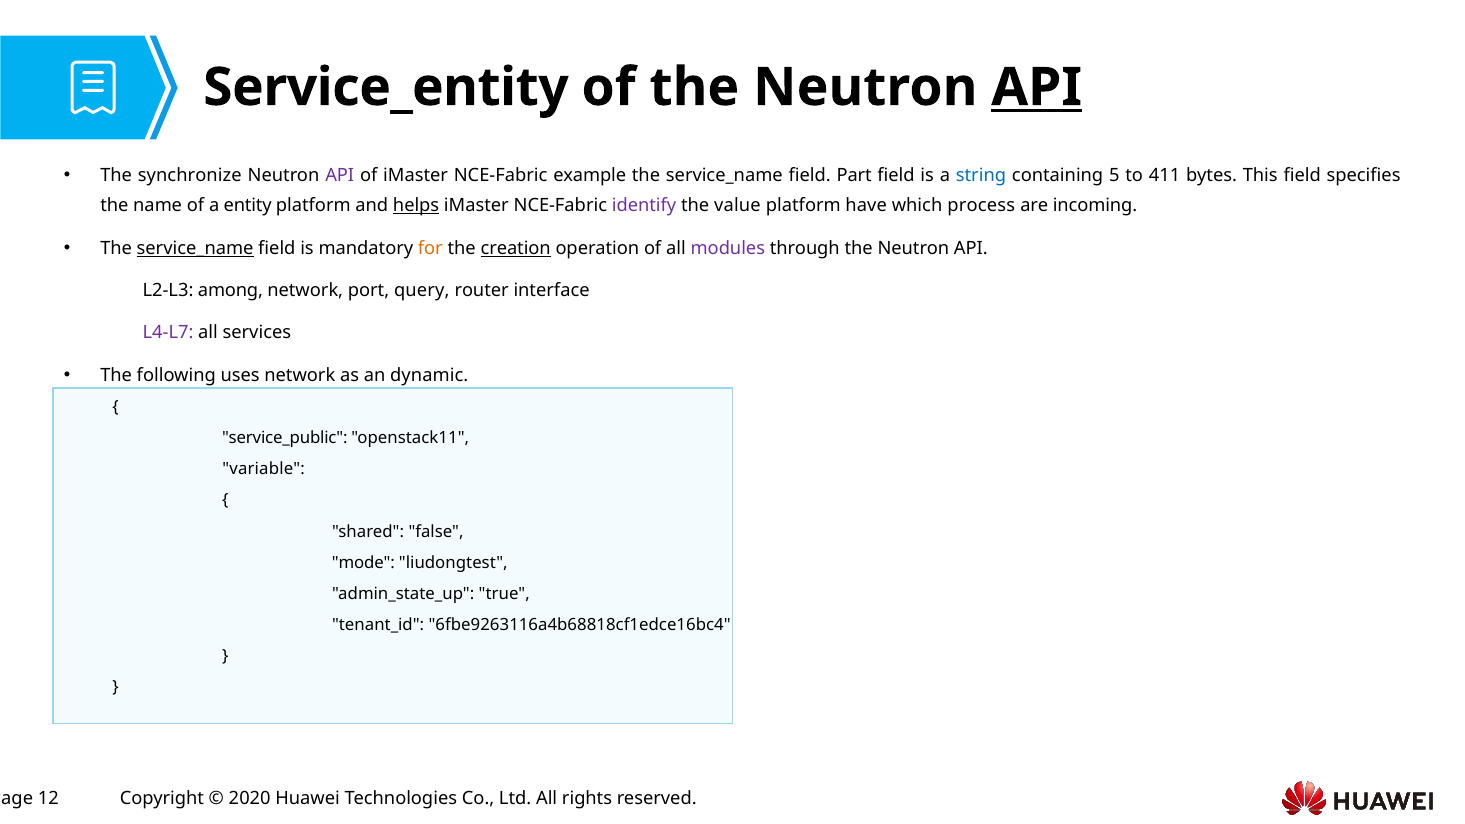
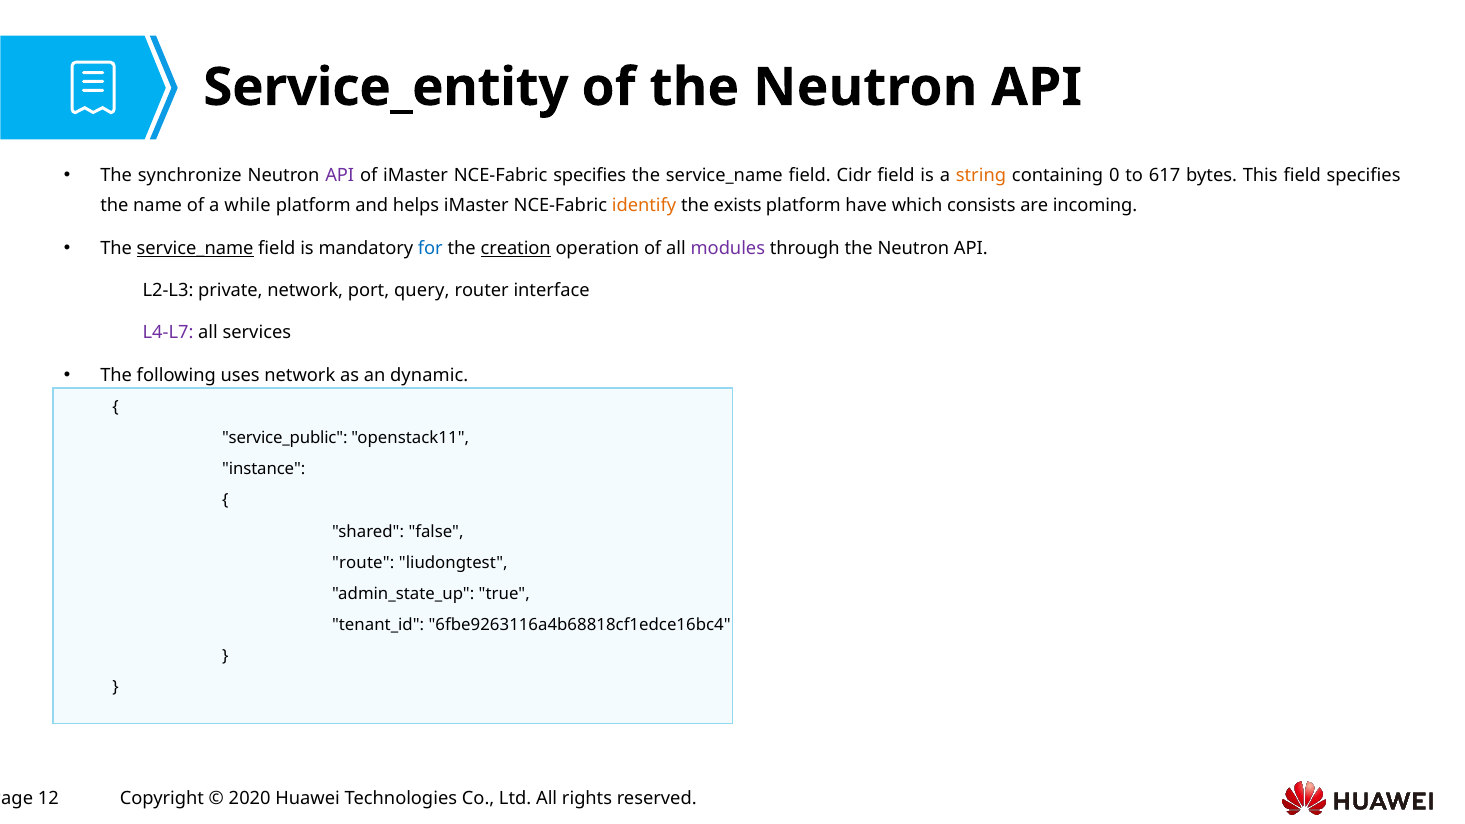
API underline: present -> none (1037, 87)
NCE-Fabric example: example -> specifies (590, 175)
Part: Part -> Cidr (854, 175)
string colour: blue -> orange (981, 175)
5: 5 -> 0 (1114, 175)
411: 411 -> 617 (1165, 175)
entity: entity -> while (248, 206)
helps underline: present -> none (416, 206)
identify colour: purple -> orange (644, 206)
value: value -> exists (738, 206)
process: process -> consists (981, 206)
for colour: orange -> blue (430, 249)
among: among -> private (230, 290)
variable: variable -> instance (264, 469)
mode: mode -> route (363, 563)
